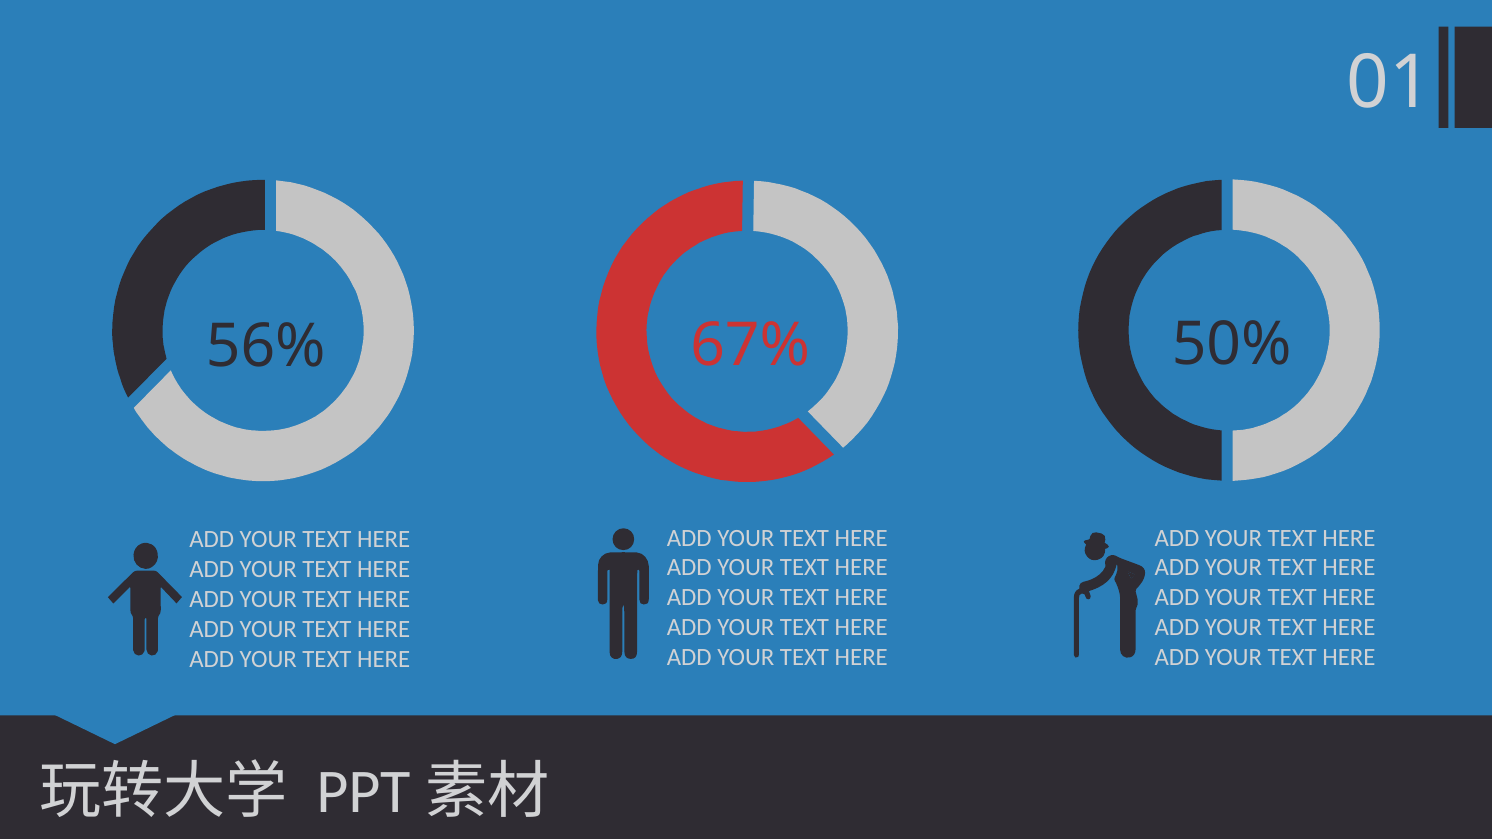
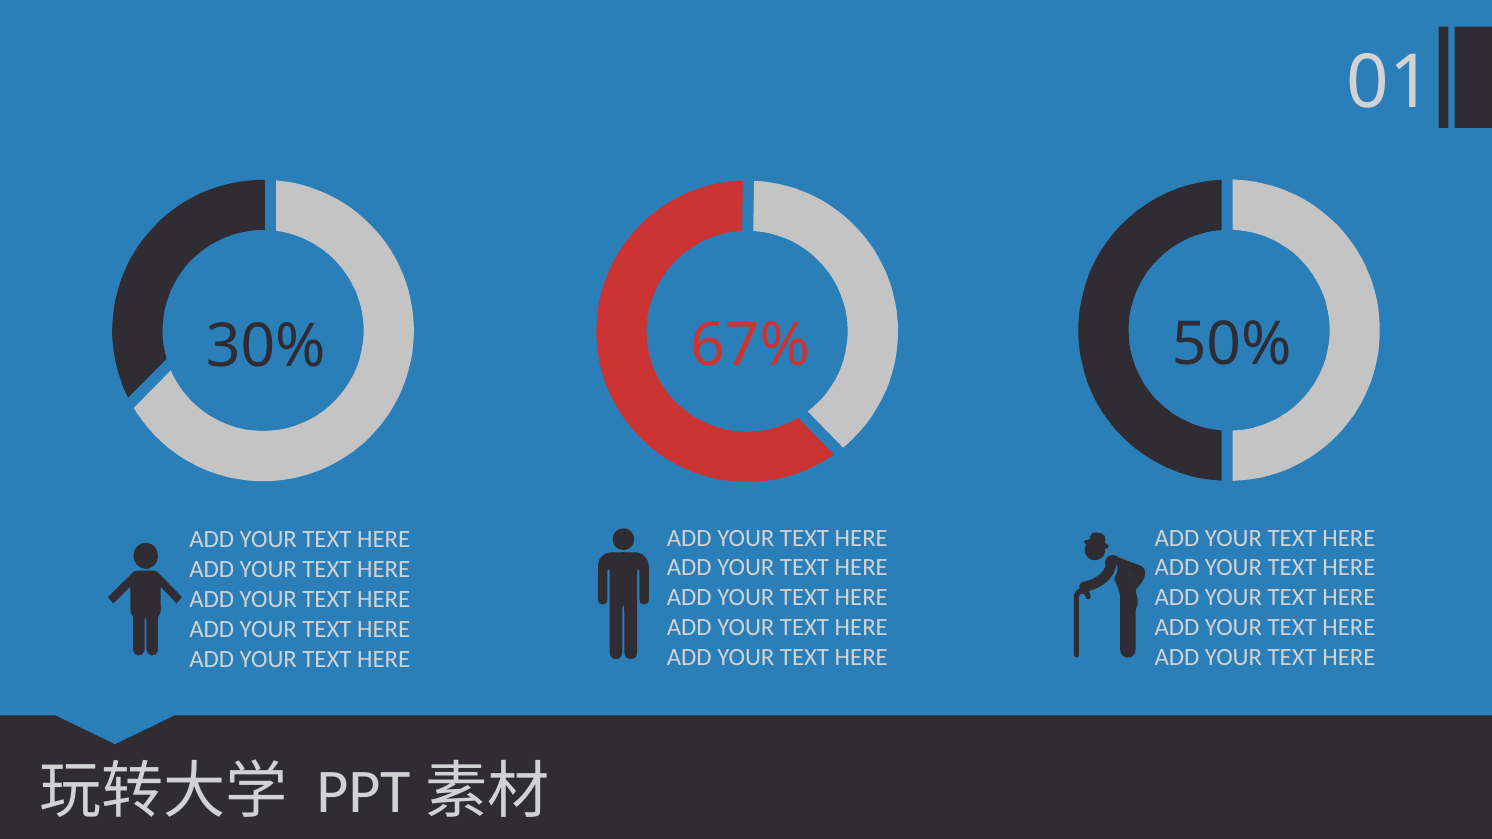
56%: 56% -> 30% (266, 346)
